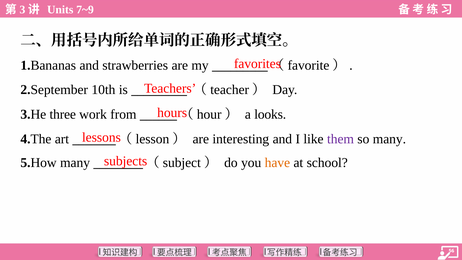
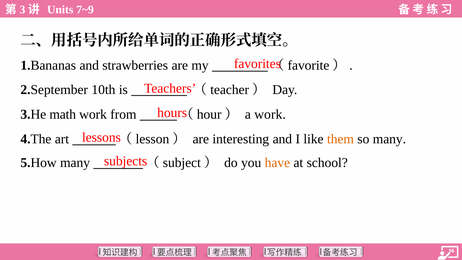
three: three -> math (63, 114)
a looks: looks -> work (270, 114)
them colour: purple -> orange (341, 139)
